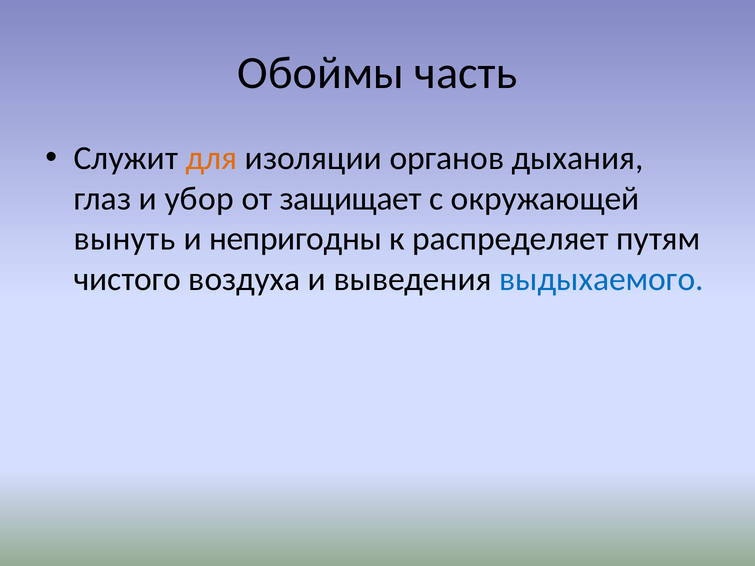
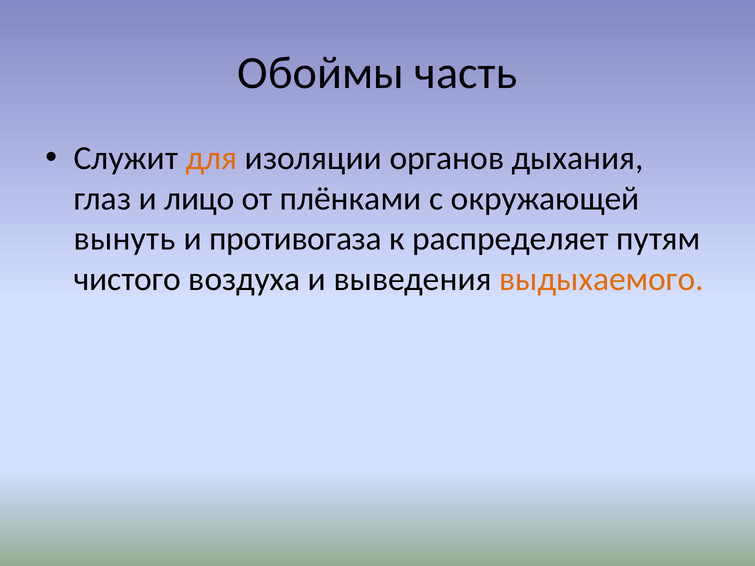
убор: убор -> лицо (199, 199)
защищает: защищает -> плёнками (351, 199)
непригодны: непригодны -> противогаза (296, 239)
выдыхаемого colour: blue -> orange (601, 279)
